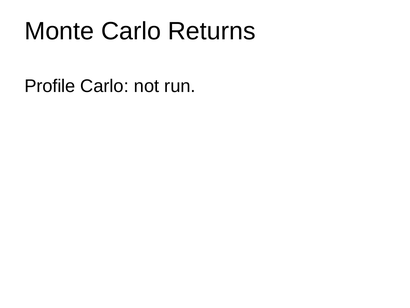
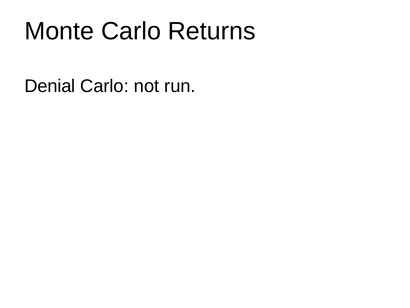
Profile: Profile -> Denial (50, 86)
